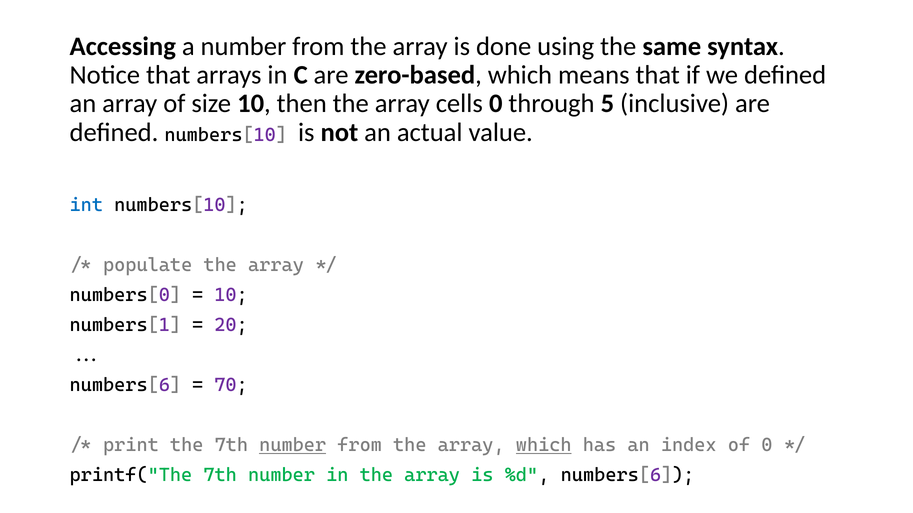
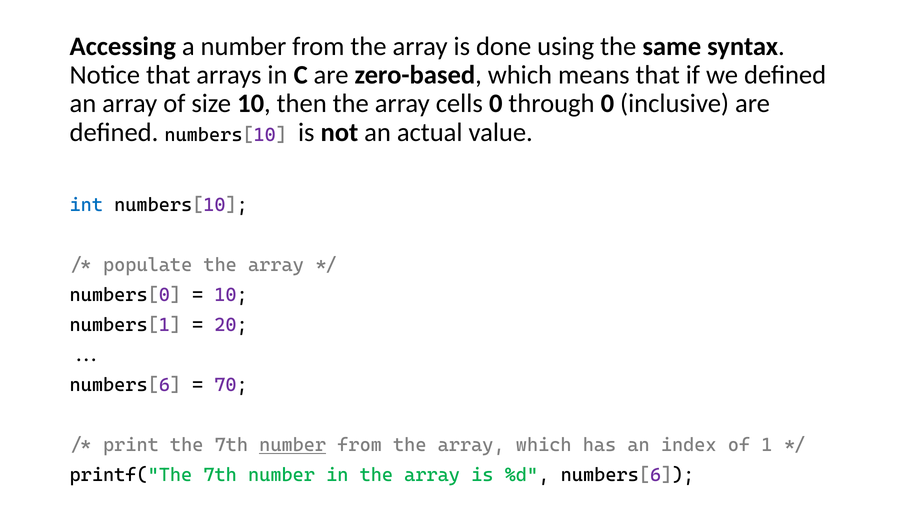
through 5: 5 -> 0 (607, 104)
which underline: present -> none (544, 446)
of 0: 0 -> 1 (767, 446)
